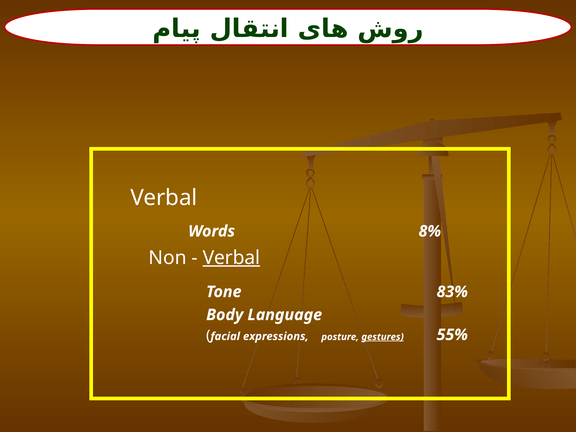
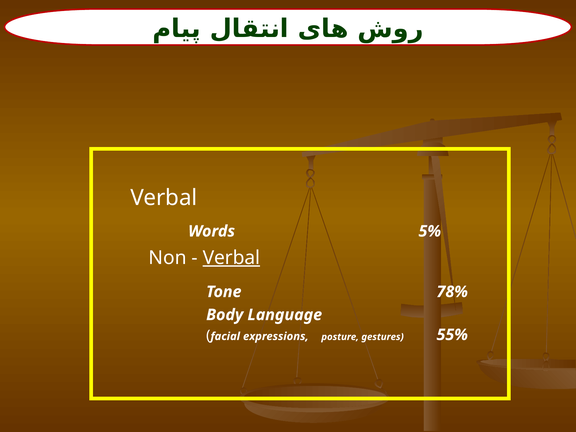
8%: 8% -> 5% (430, 231)
83%: 83% -> 78% (452, 292)
gestures underline: present -> none (383, 337)
